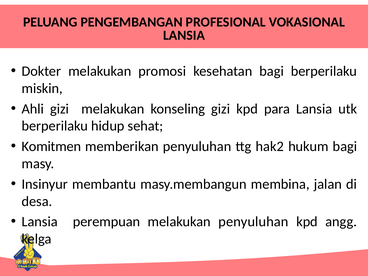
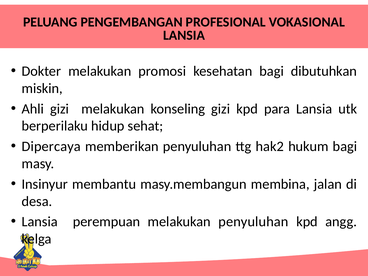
bagi berperilaku: berperilaku -> dibutuhkan (324, 71)
Komitmen: Komitmen -> Dipercaya (51, 146)
